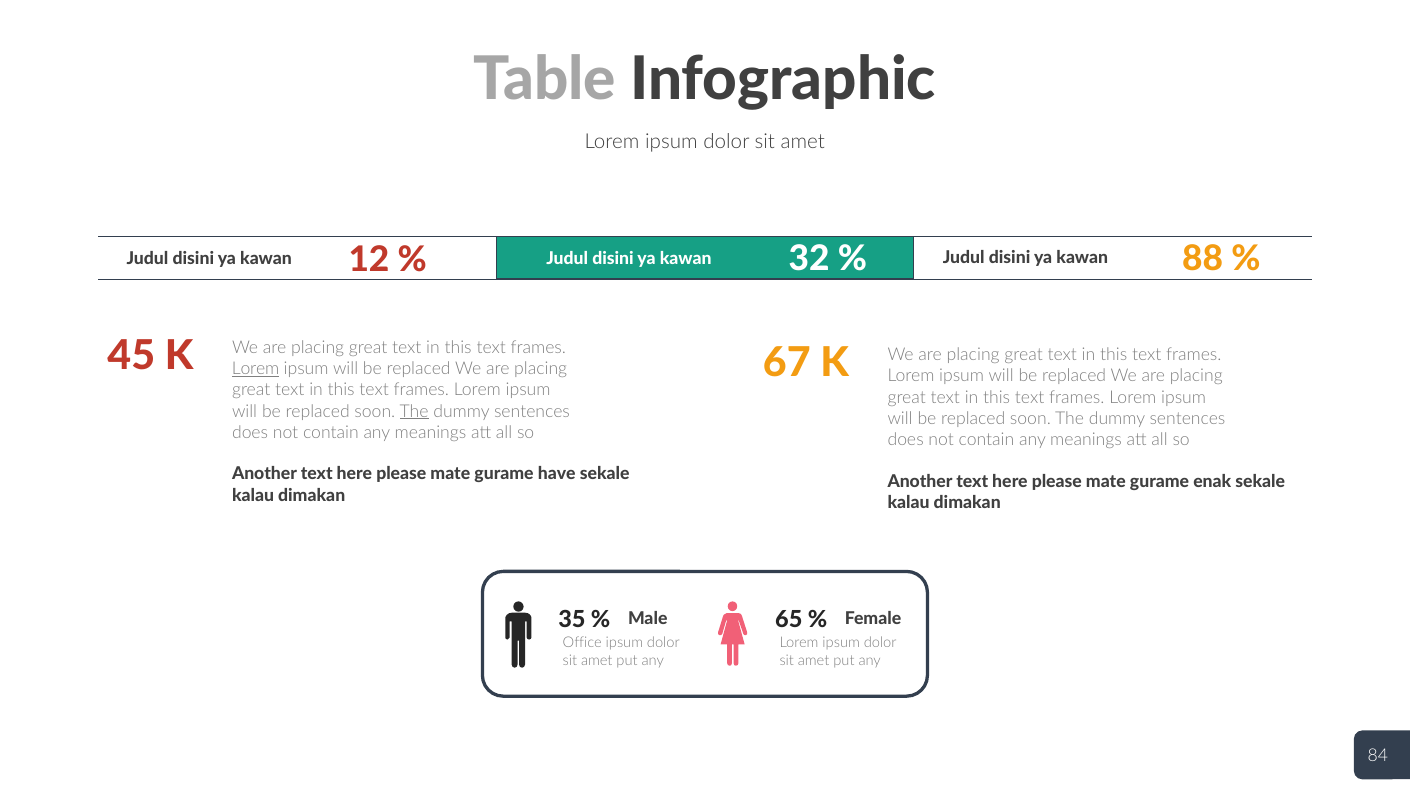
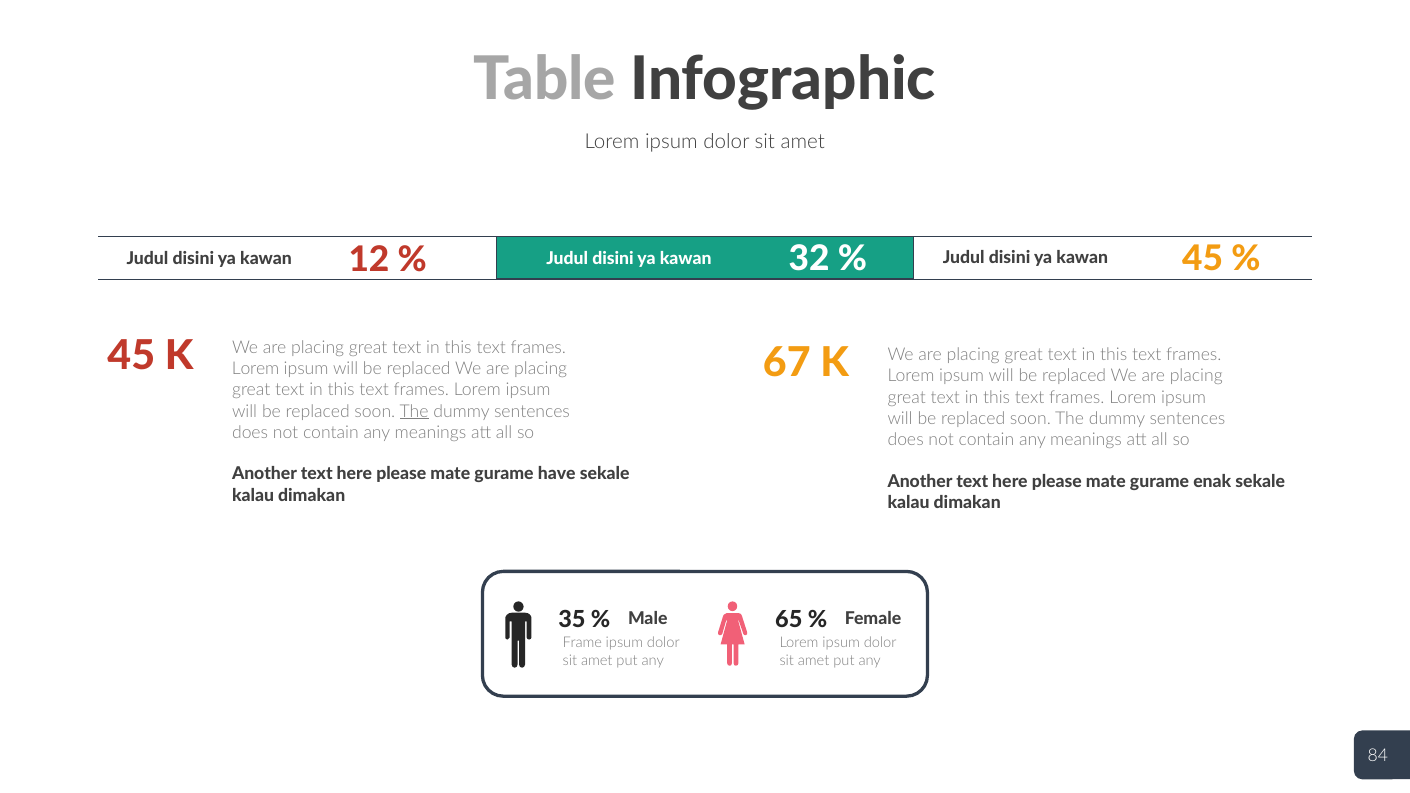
88: 88 -> 45 (1203, 259)
Lorem underline: present -> none (256, 369)
Office: Office -> Frame (582, 643)
